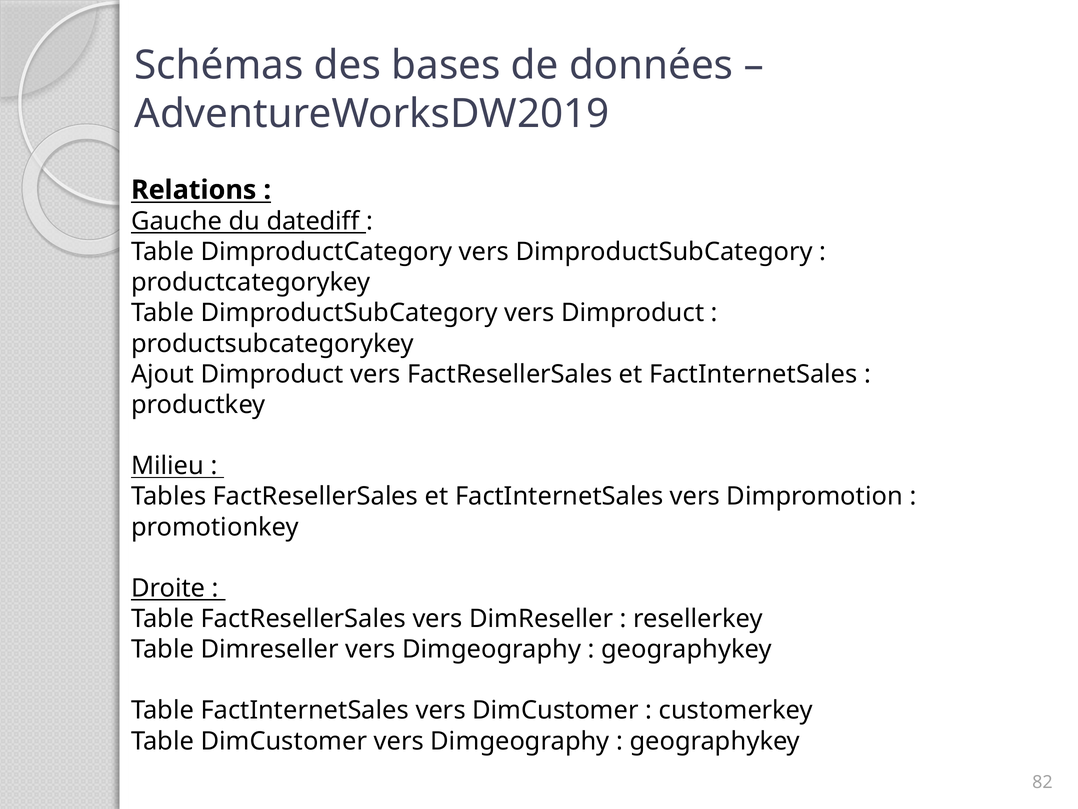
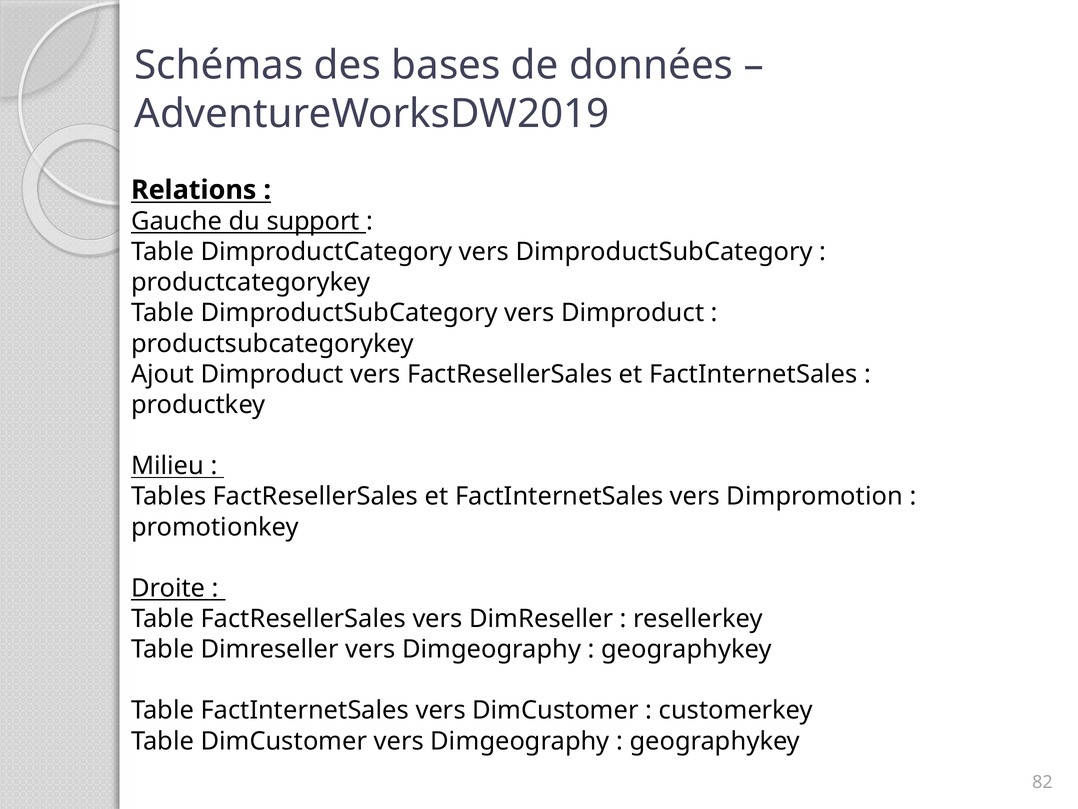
datediff: datediff -> support (313, 221)
